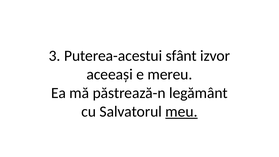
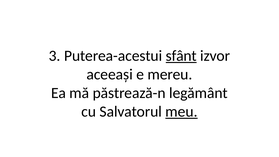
sfânt underline: none -> present (181, 56)
